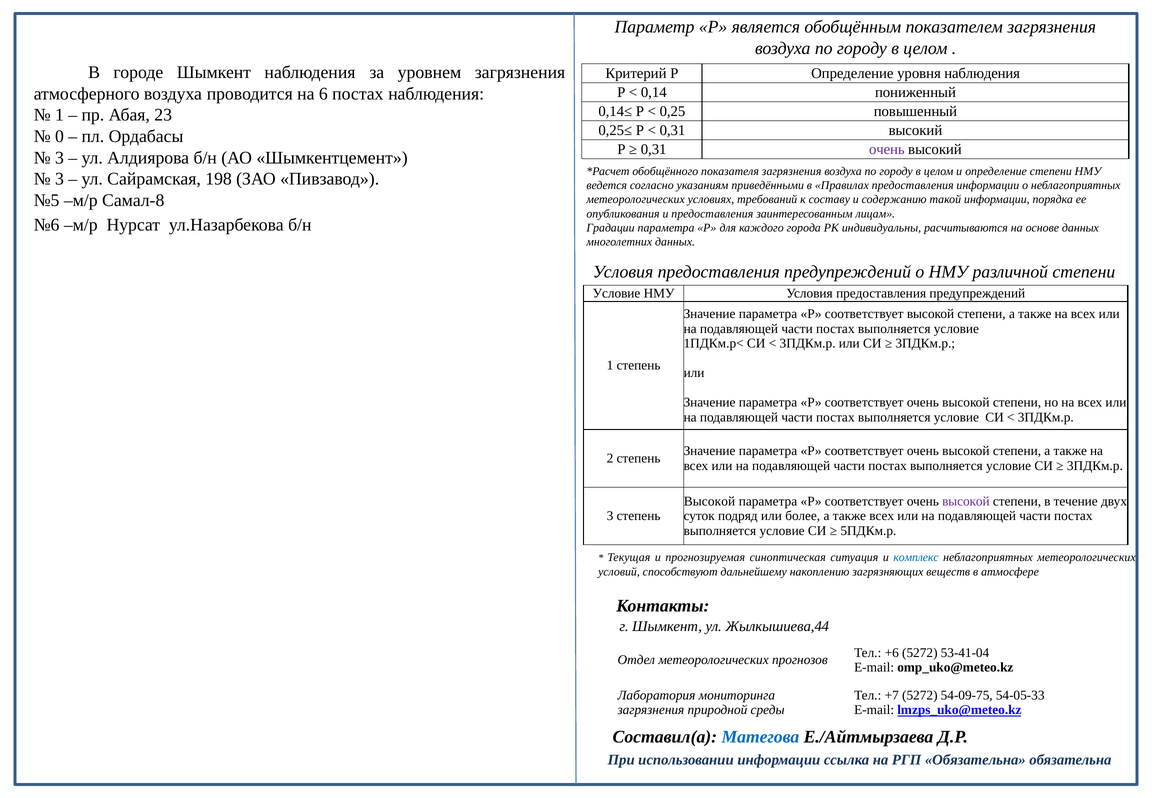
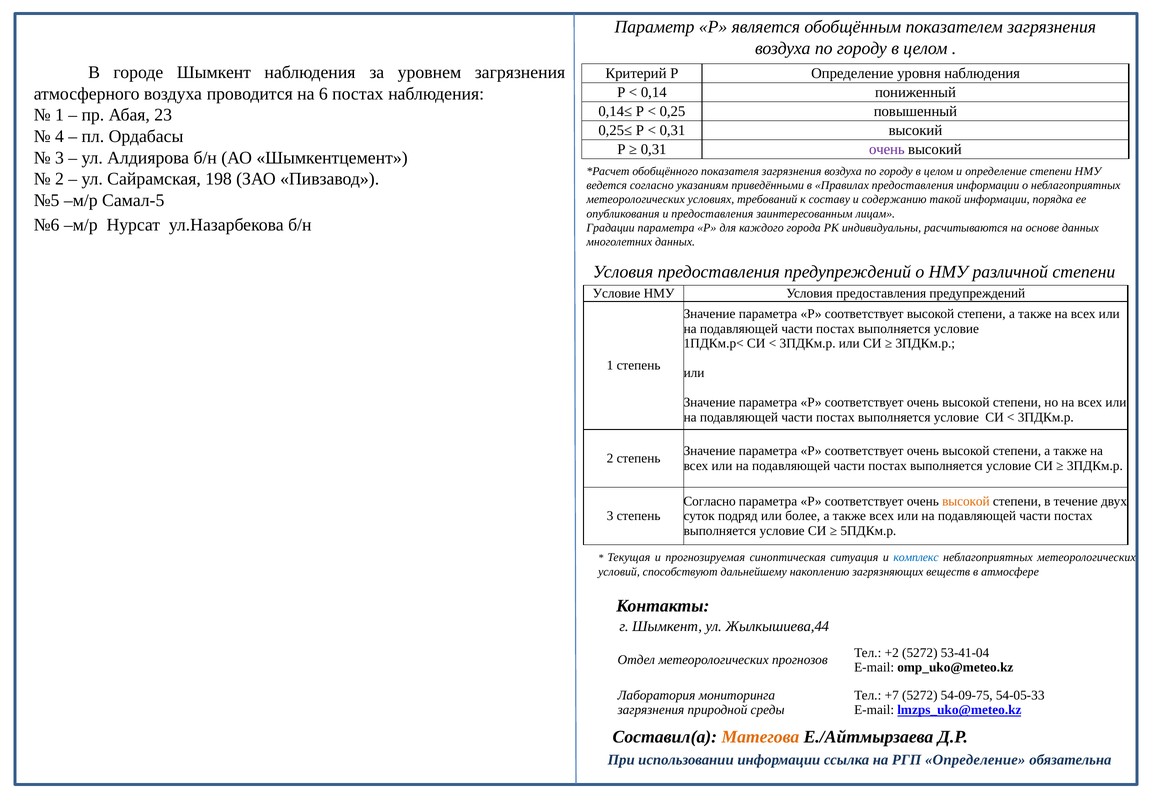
0: 0 -> 4 (59, 136)
3: 3 -> 2 (59, 179)
Самал-8: Самал-8 -> Самал-5 (133, 200)
Высокой: Высокой -> Согласно (710, 501)
высокой colour: purple -> orange (966, 501)
+6: +6 -> +2 (892, 652)
Матегова colour: blue -> orange (760, 736)
РГП Обязательна: Обязательна -> Определение (975, 759)
